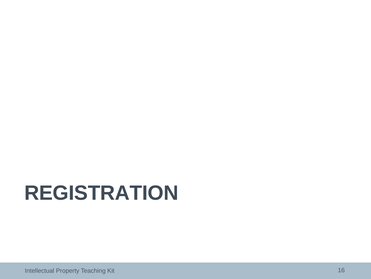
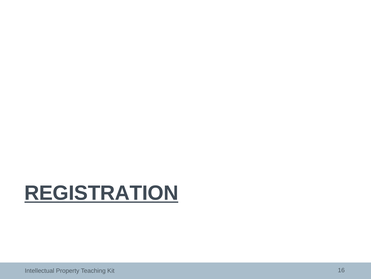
REGISTRATION underline: none -> present (101, 193)
